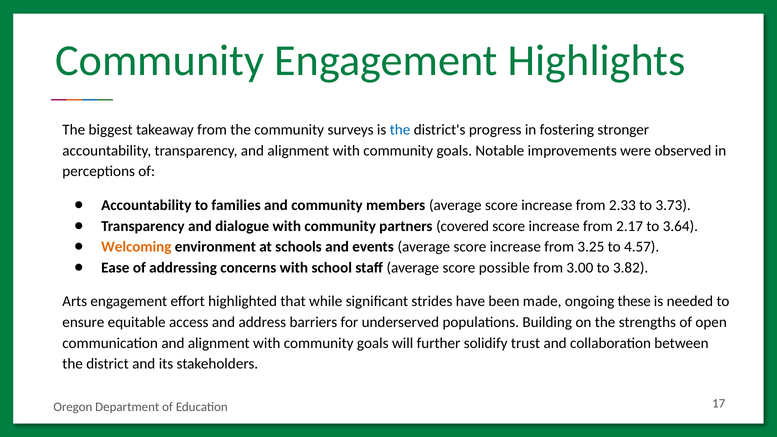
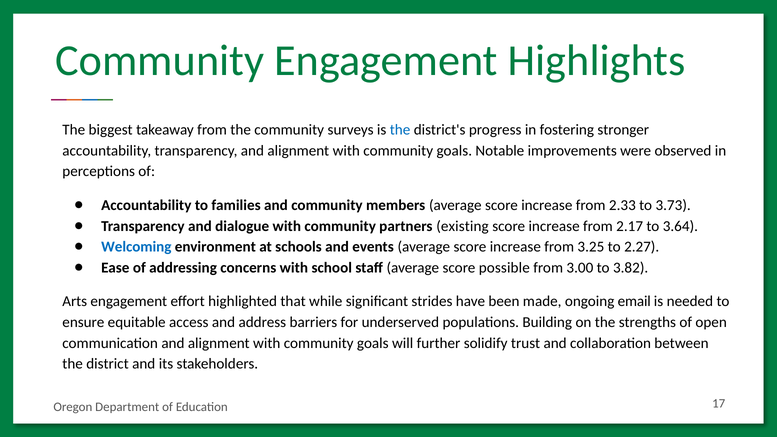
covered: covered -> existing (462, 226)
Welcoming colour: orange -> blue (136, 247)
4.57: 4.57 -> 2.27 (642, 247)
these: these -> email (634, 301)
